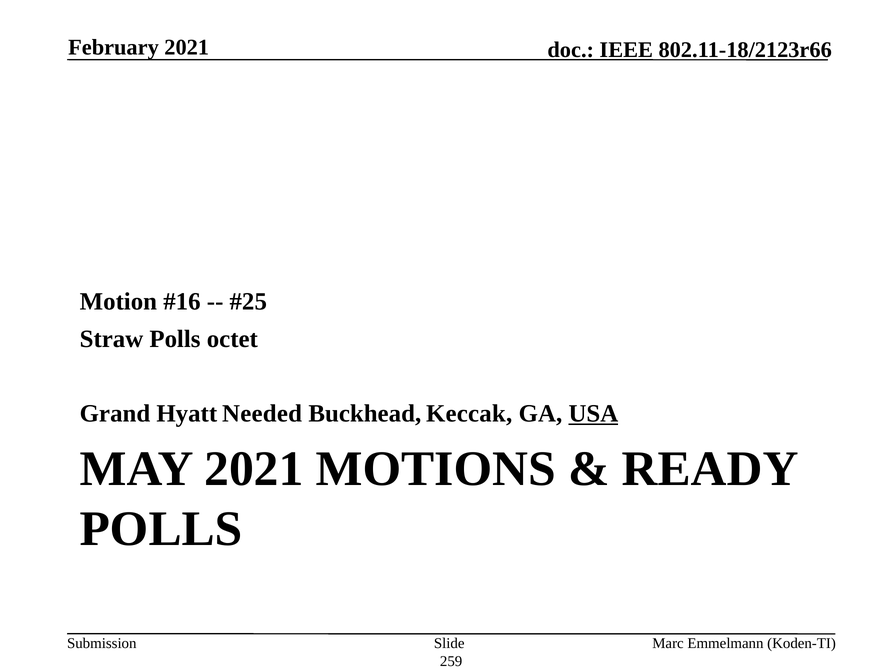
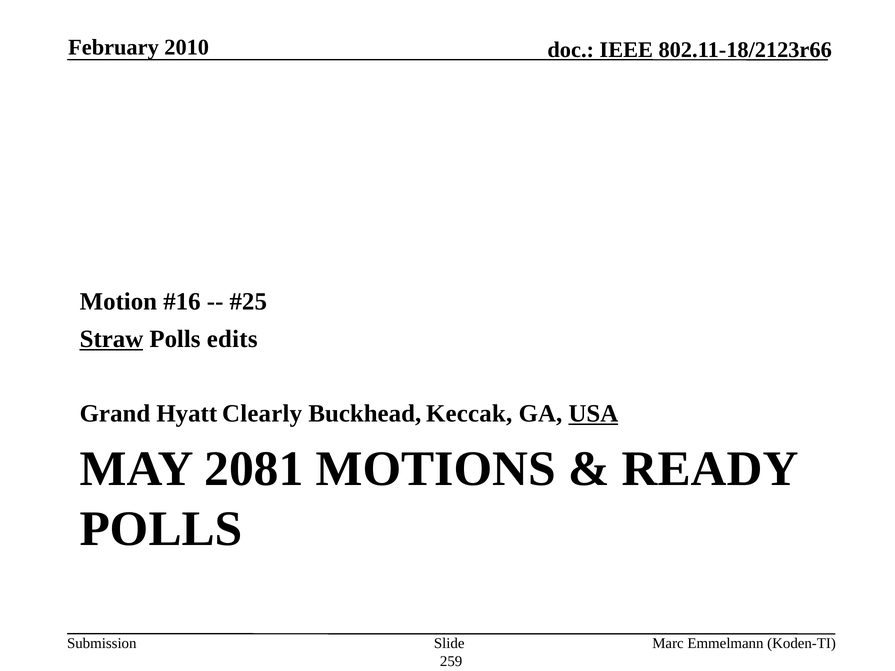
February 2021: 2021 -> 2010 (187, 47)
Straw underline: none -> present (111, 339)
octet: octet -> edits (232, 339)
Needed: Needed -> Clearly (262, 414)
MAY 2021: 2021 -> 2081 (254, 469)
